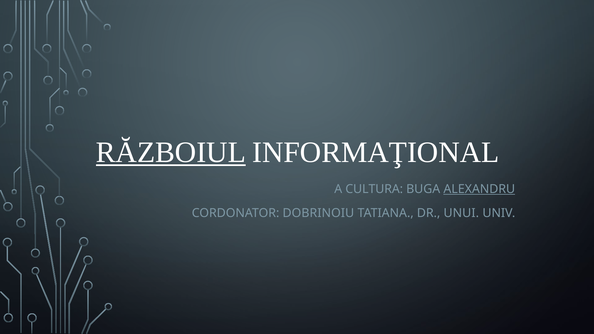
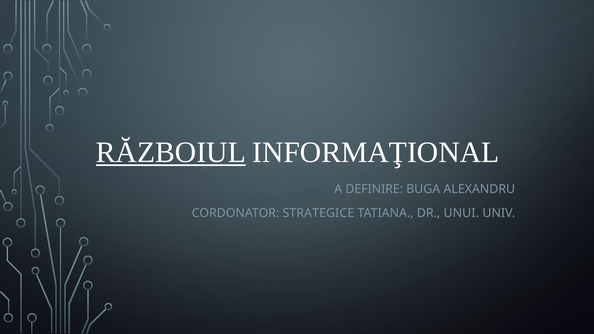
CULTURA: CULTURA -> DEFINIRE (374, 189)
ALEXANDRU underline: present -> none (479, 189)
DOBRINOIU: DOBRINOIU -> STRATEGICE (318, 213)
